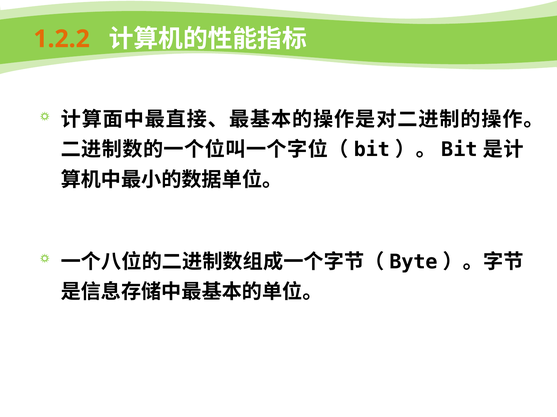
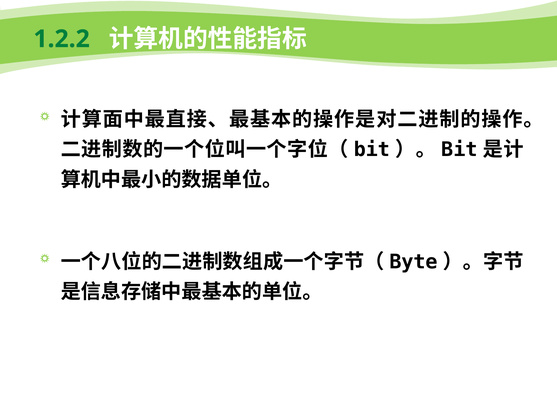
1.2.2 colour: orange -> green (62, 39)
